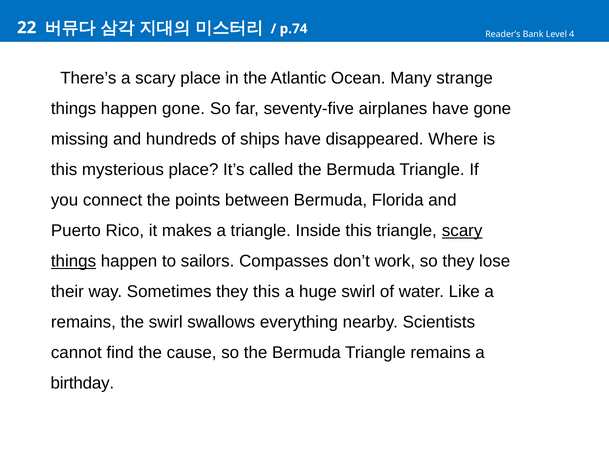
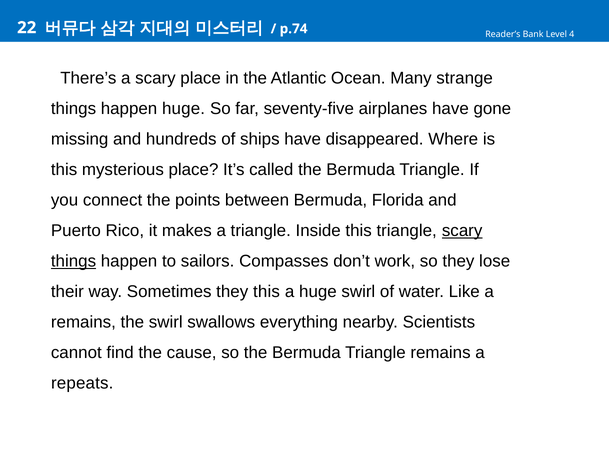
happen gone: gone -> huge (184, 109)
birthday: birthday -> repeats (82, 383)
